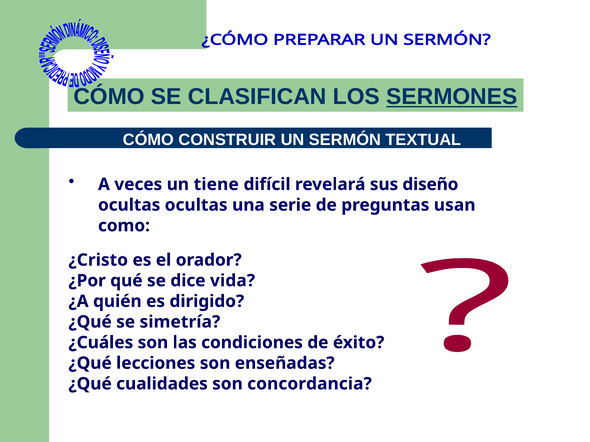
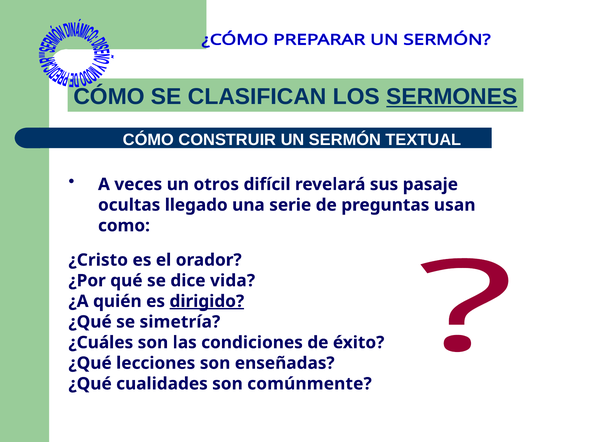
tiene: tiene -> otros (216, 185)
diseño: diseño -> pasaje (430, 185)
ocultas ocultas: ocultas -> llegado (196, 205)
dirigido underline: none -> present (207, 302)
concordancia: concordancia -> comúnmente (309, 384)
